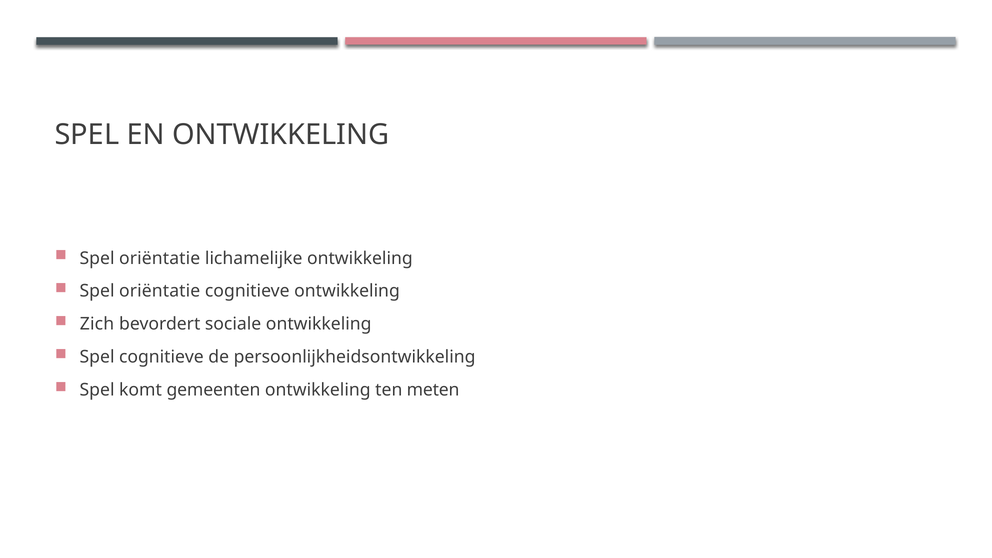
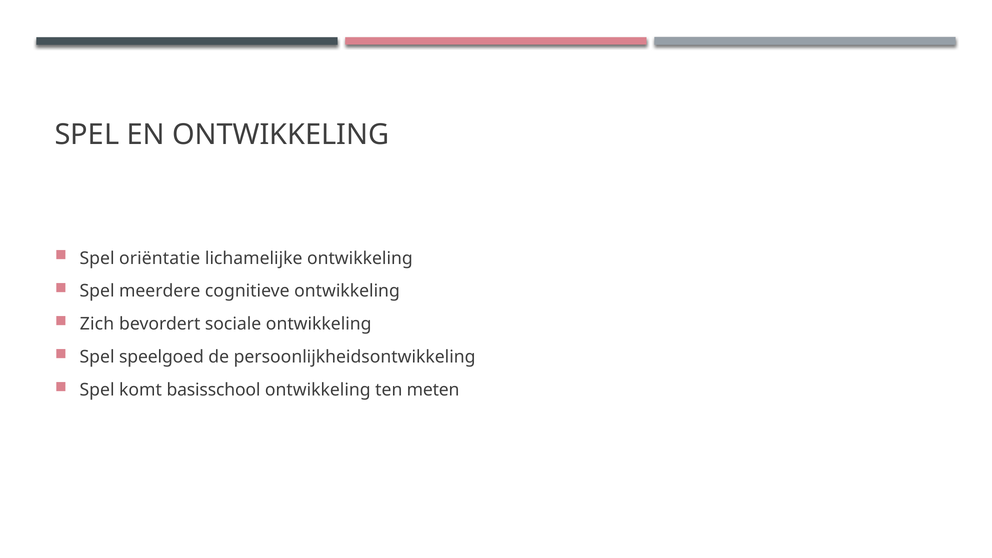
oriëntatie: oriëntatie -> meerdere (160, 291)
Spel cognitieve: cognitieve -> speelgoed (161, 357)
gemeenten: gemeenten -> basisschool (213, 390)
